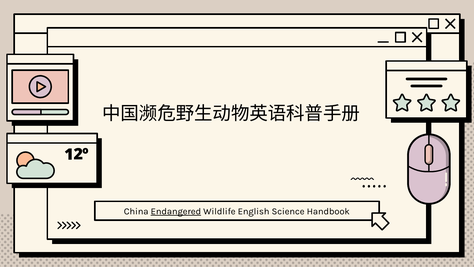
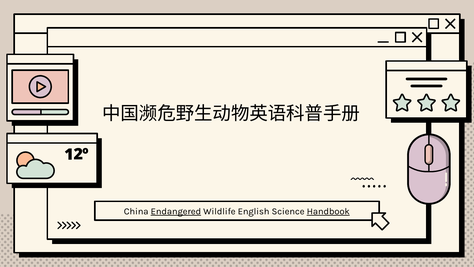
Handbook underline: none -> present (328, 211)
